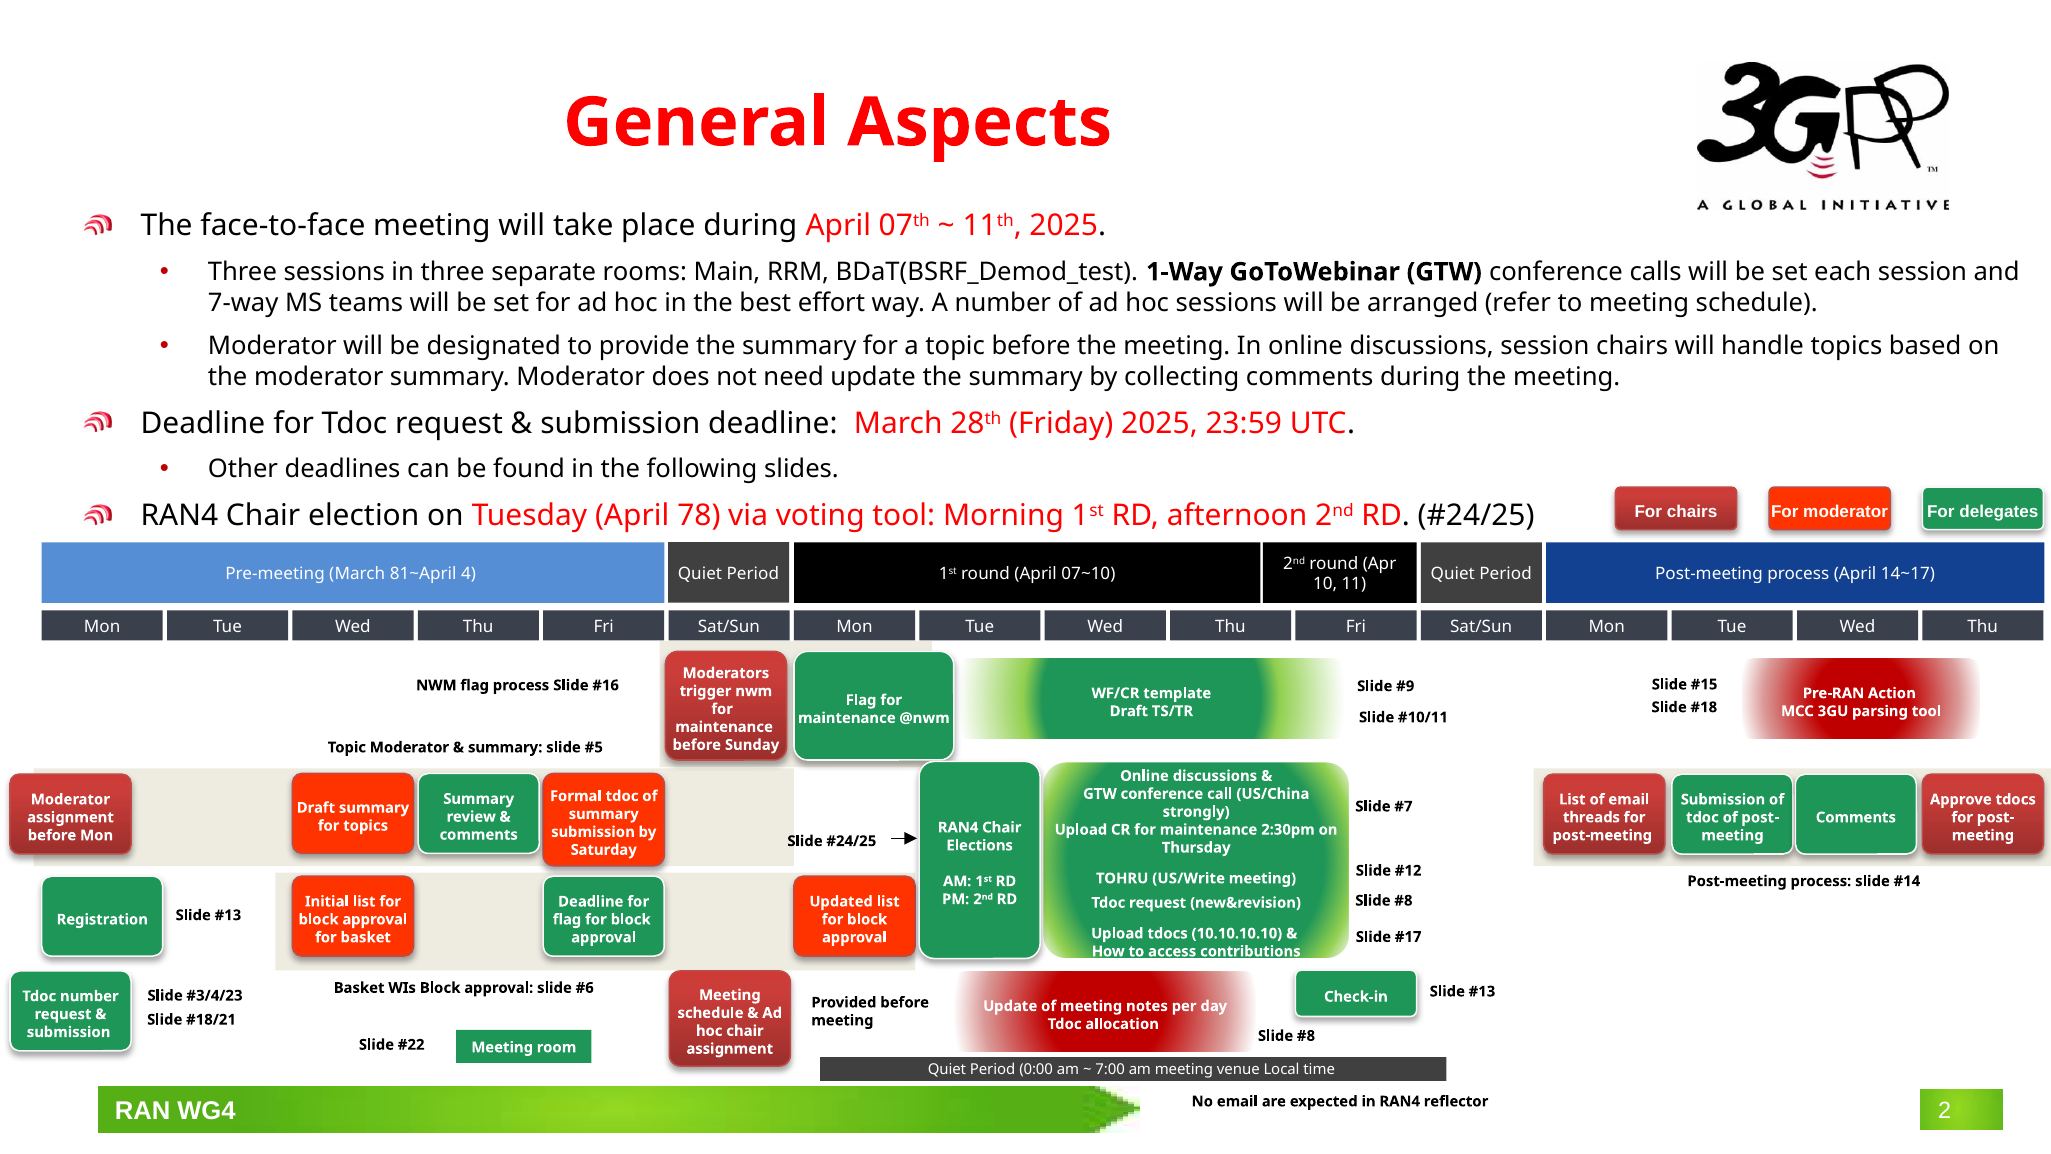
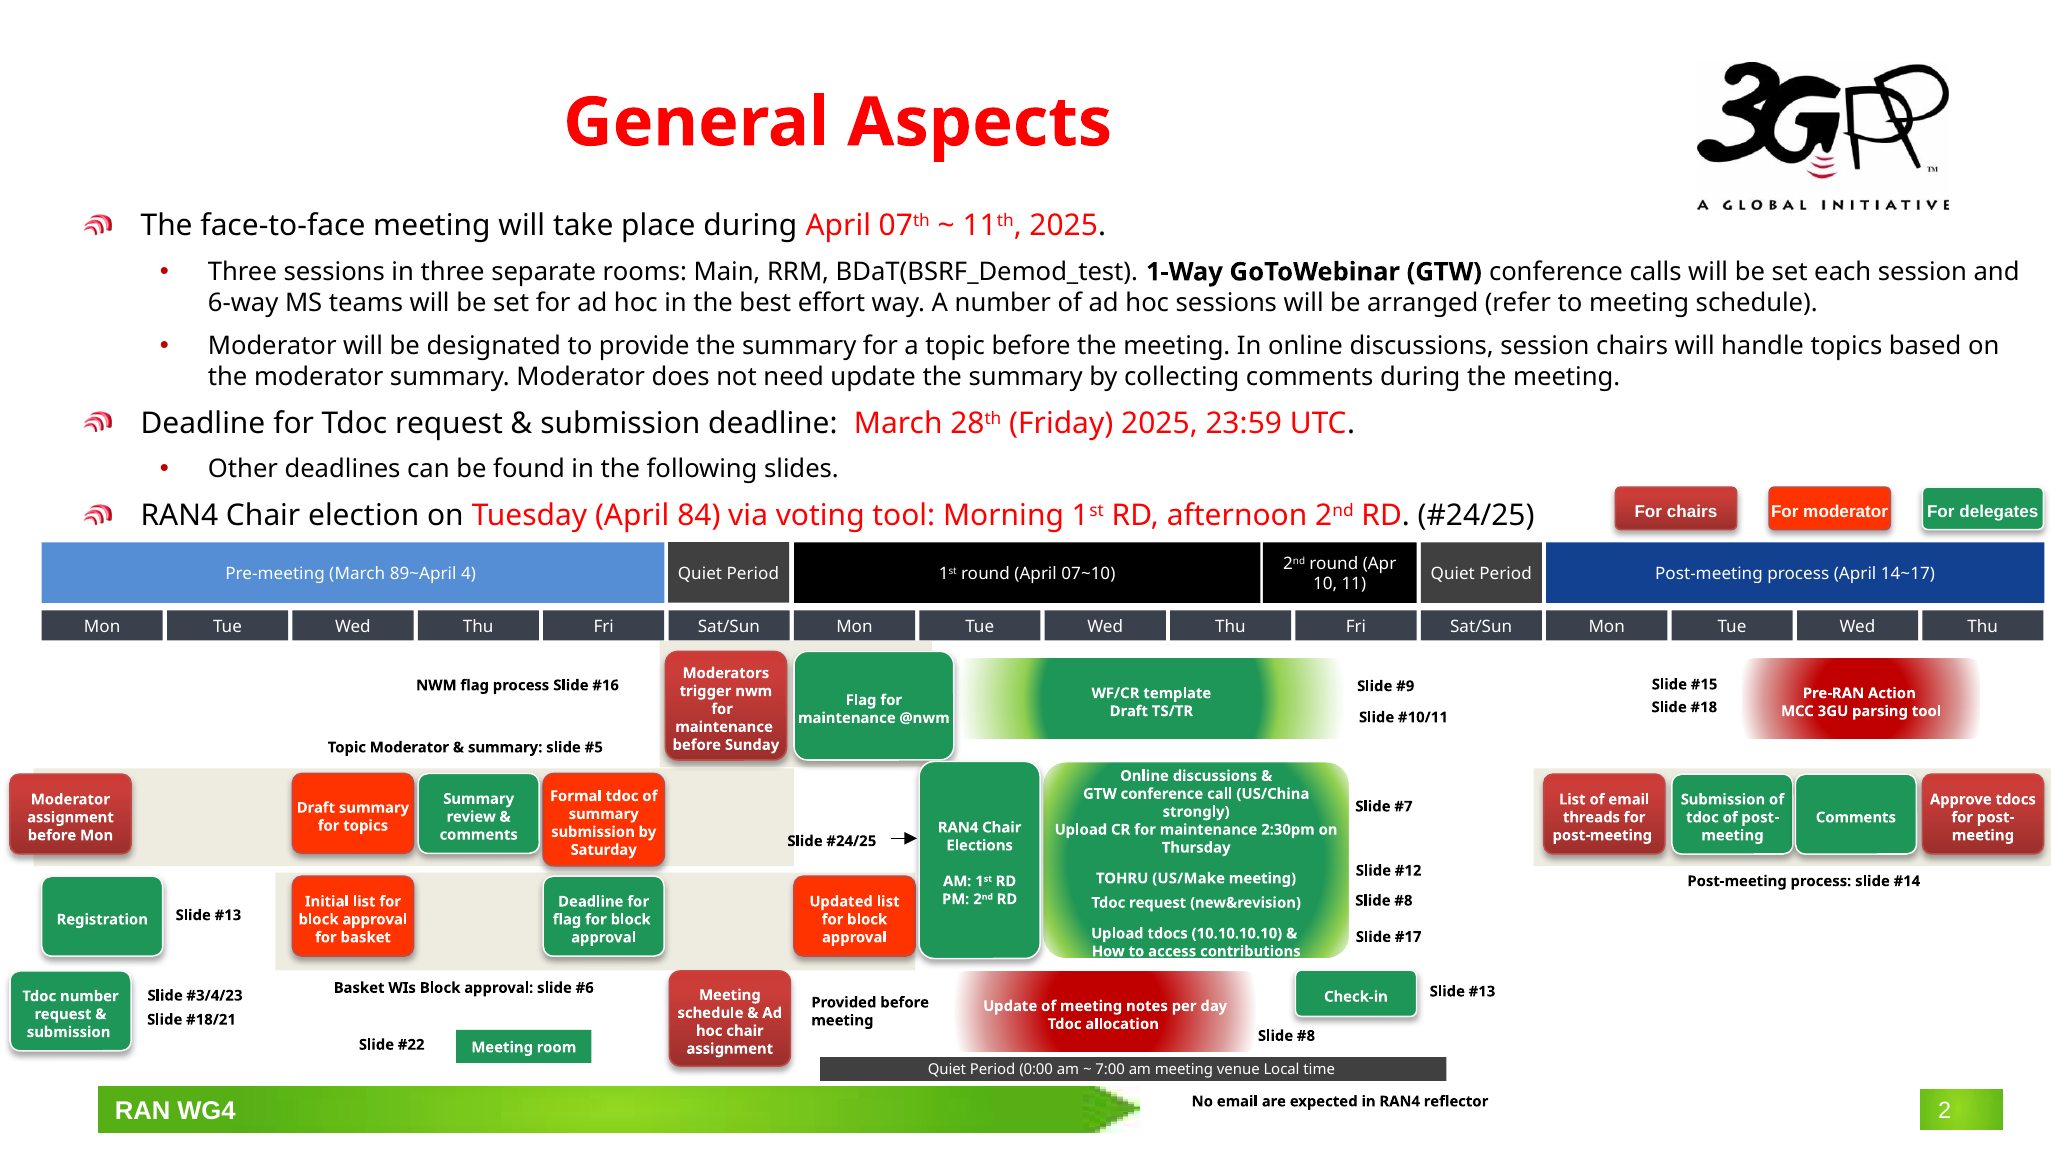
7-way: 7-way -> 6-way (243, 303)
78: 78 -> 84 (699, 516)
81~April: 81~April -> 89~April (423, 574)
US/Write: US/Write -> US/Make (1189, 878)
